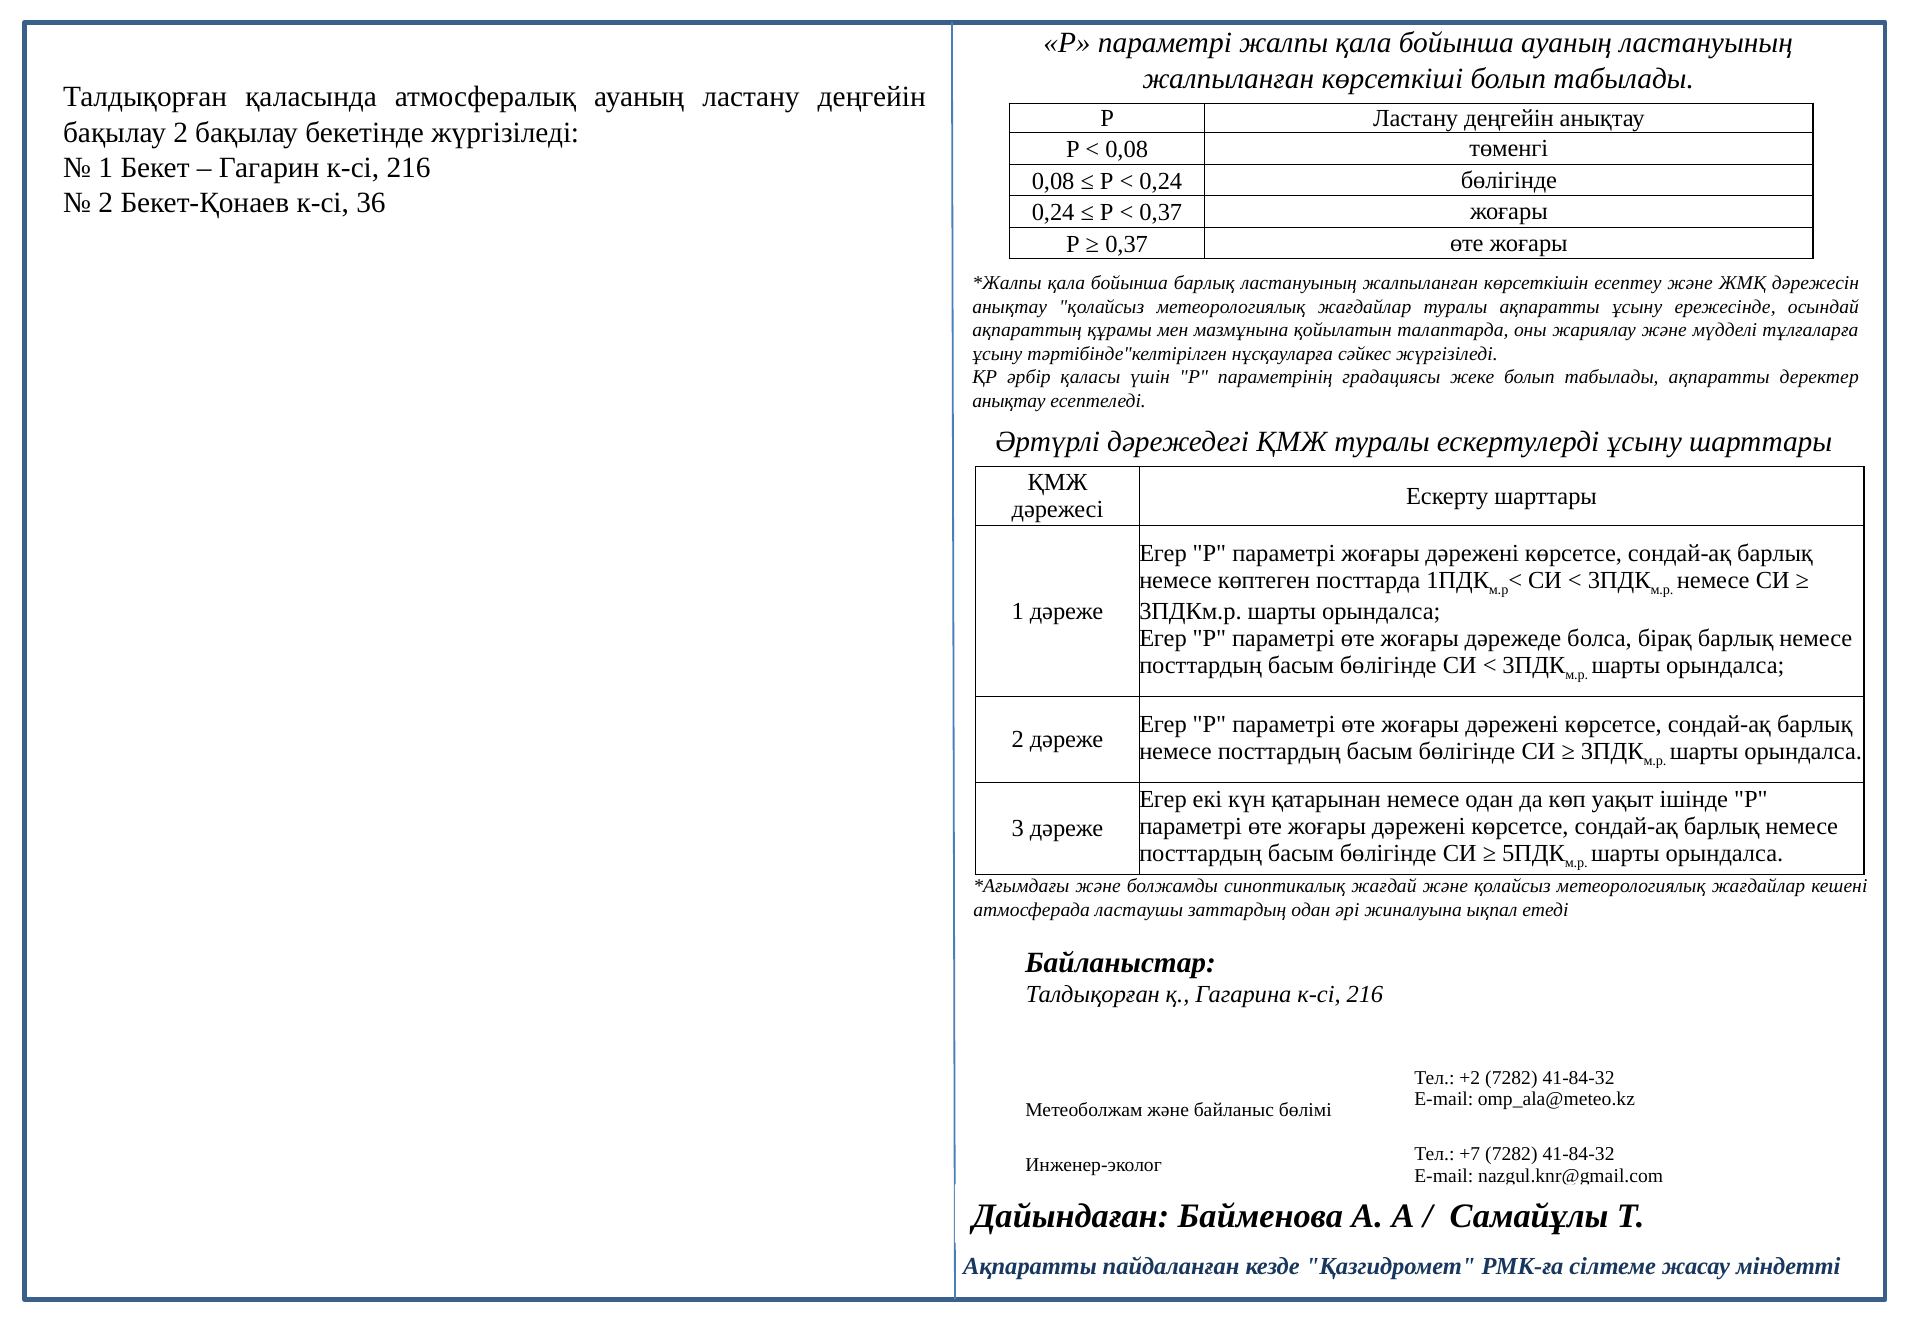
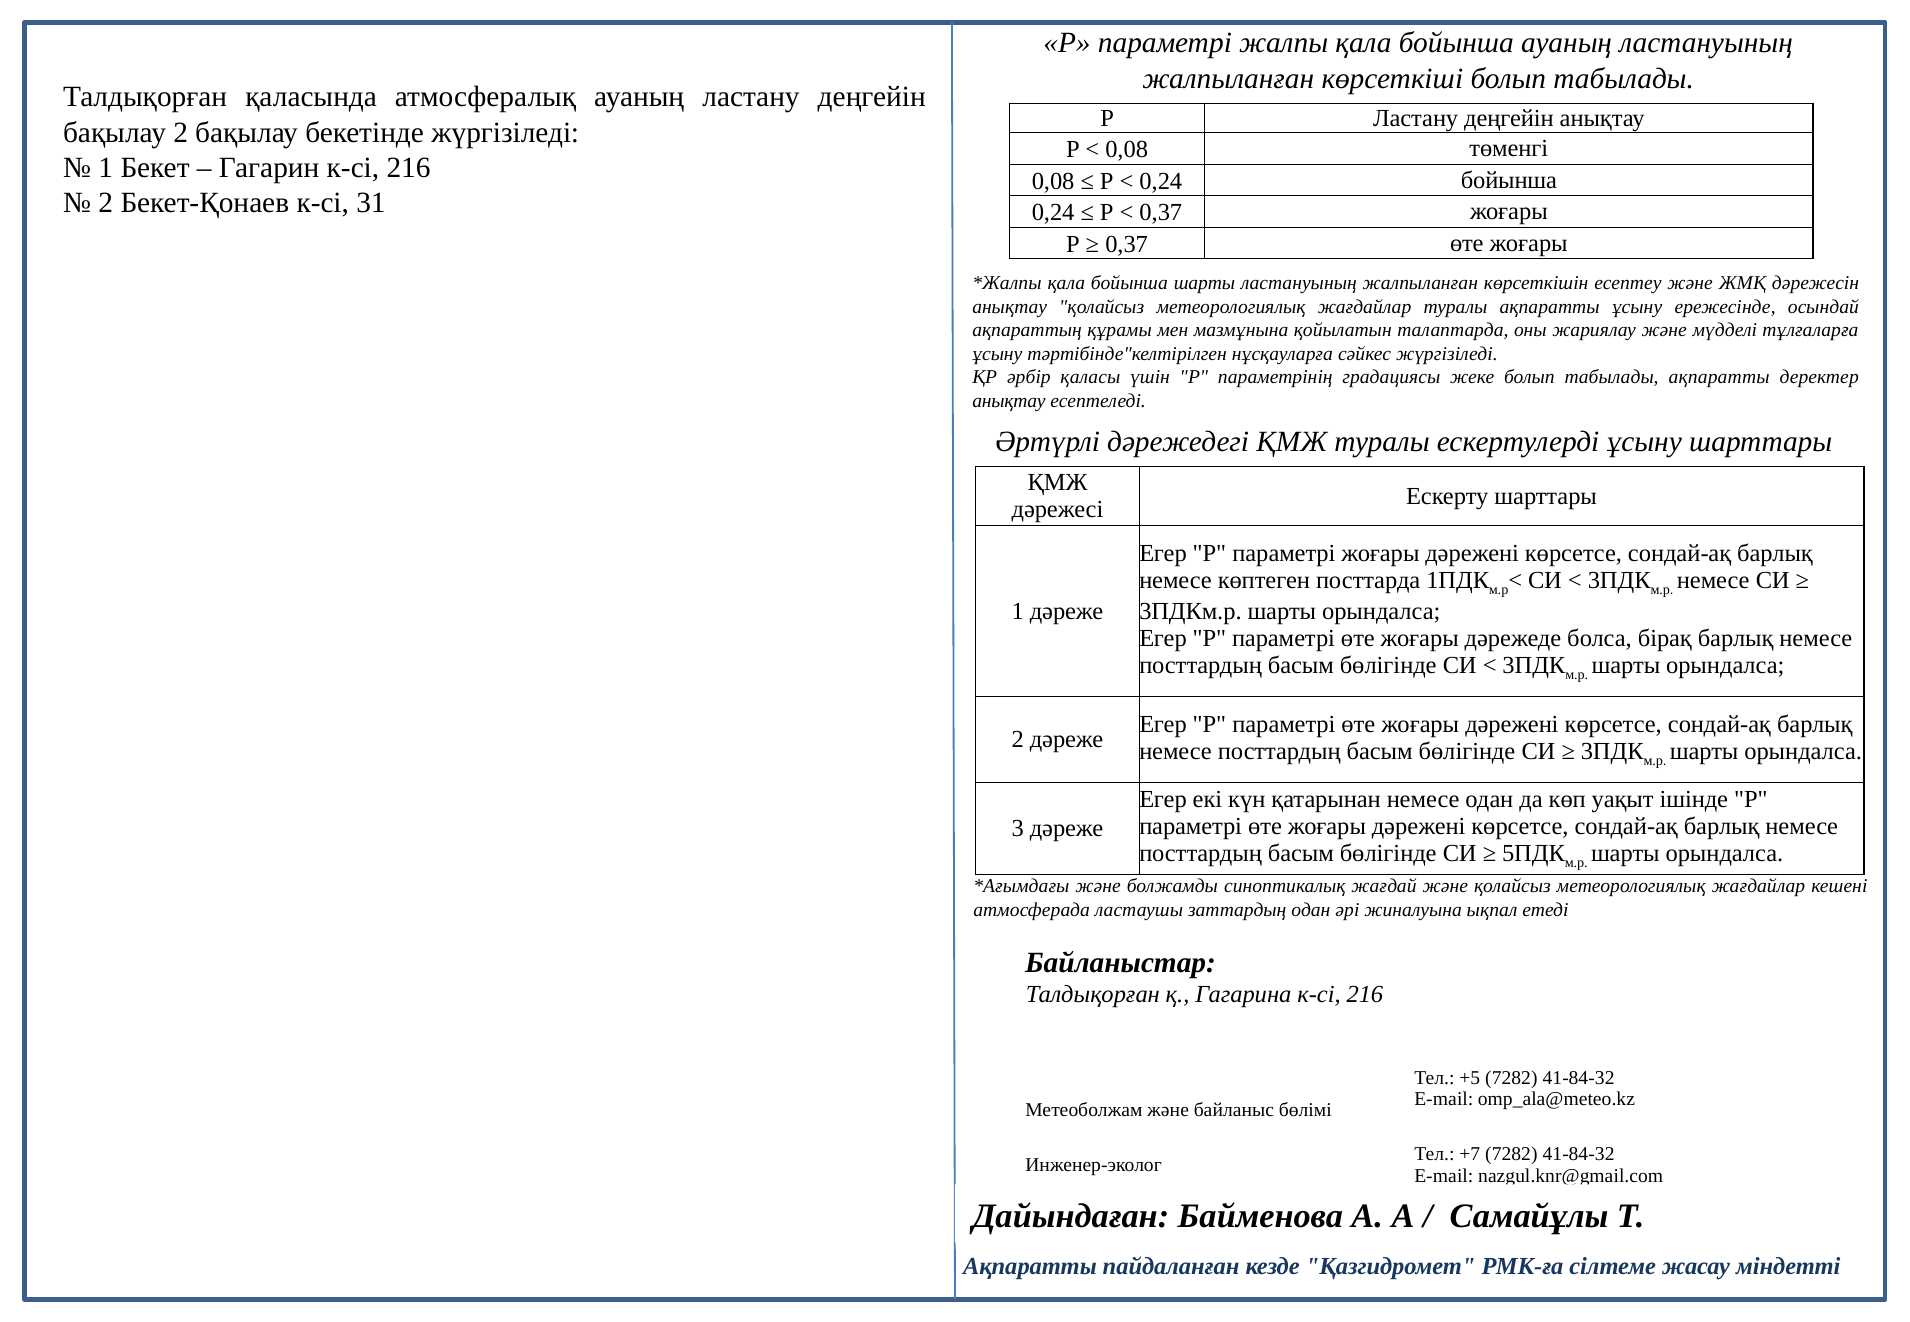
0,24 бөлігінде: бөлігінде -> бойынша (1509, 180)
36: 36 -> 31 (371, 203)
бойынша барлық: барлық -> шарты (1204, 283)
+2: +2 -> +5 (1470, 1078)
